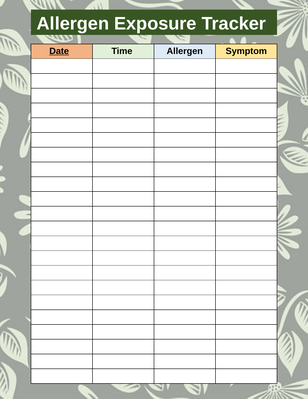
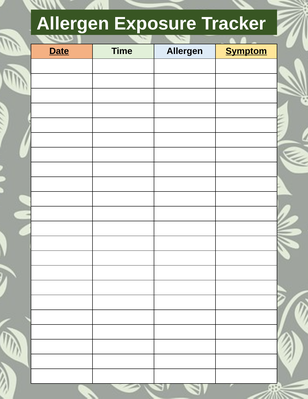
Symptom underline: none -> present (246, 51)
